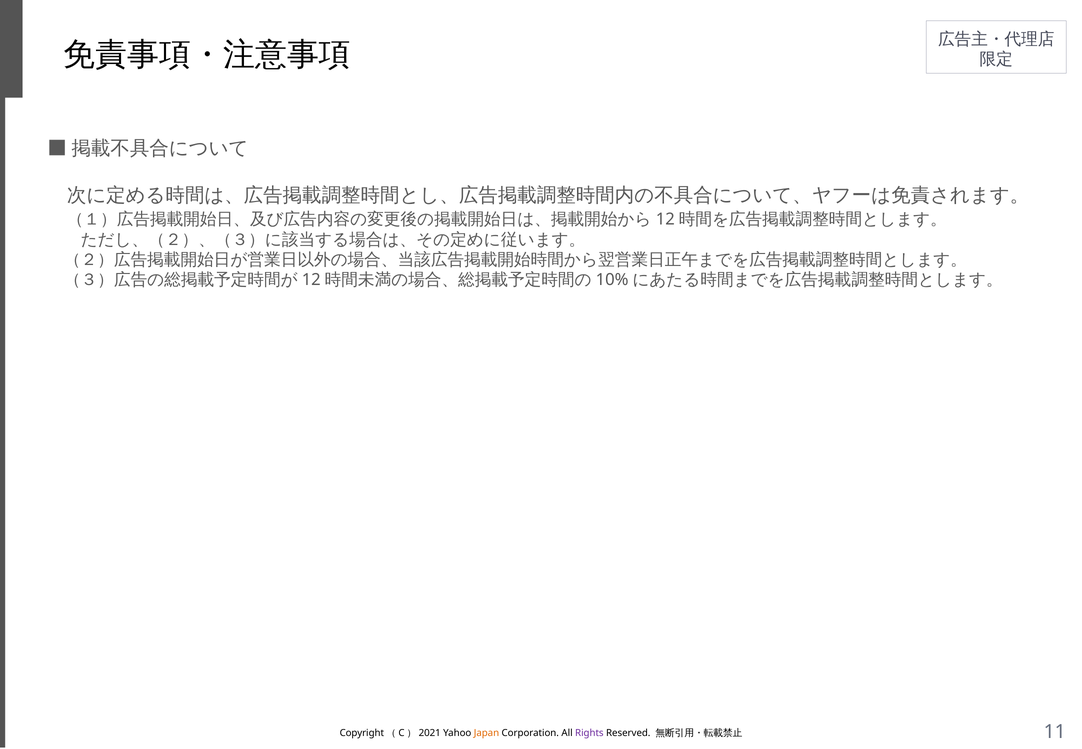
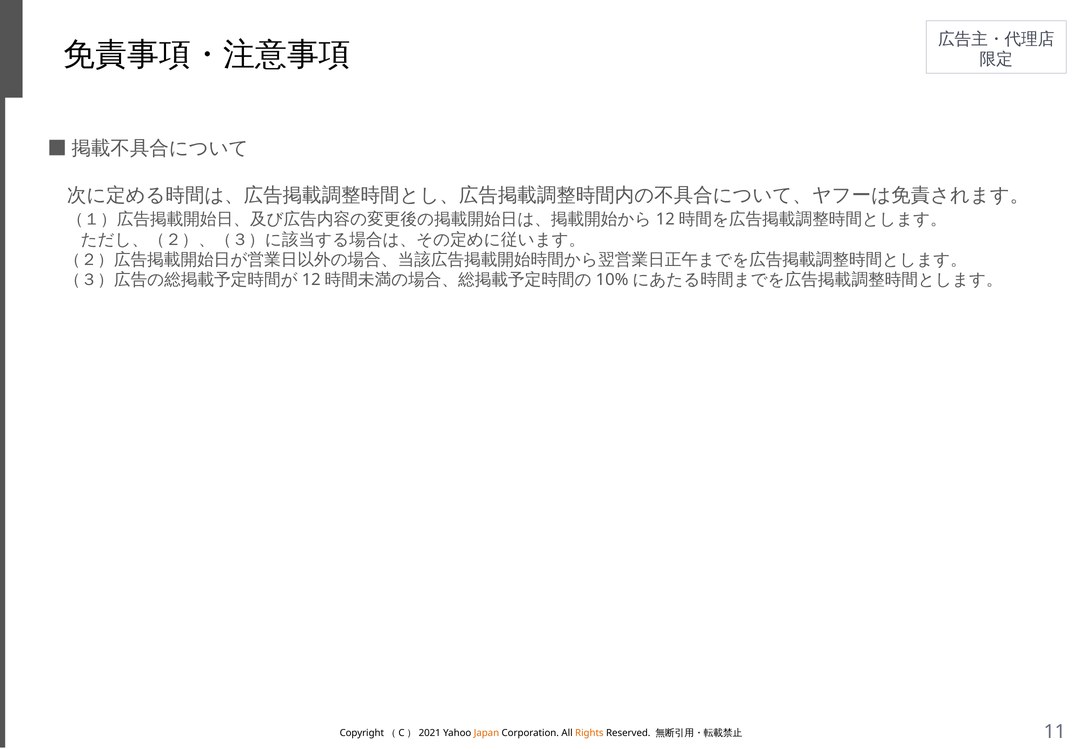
Rights colour: purple -> orange (589, 733)
